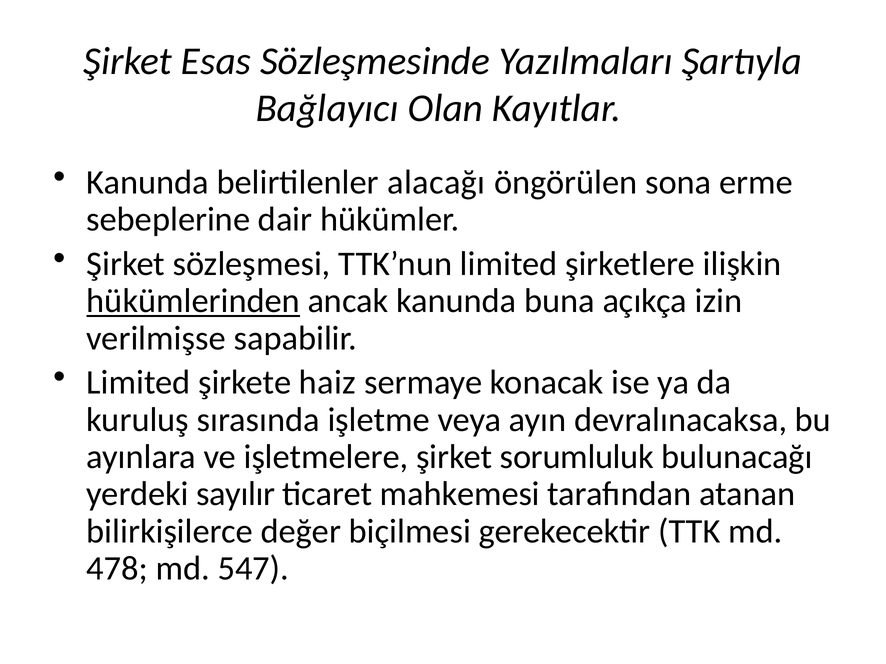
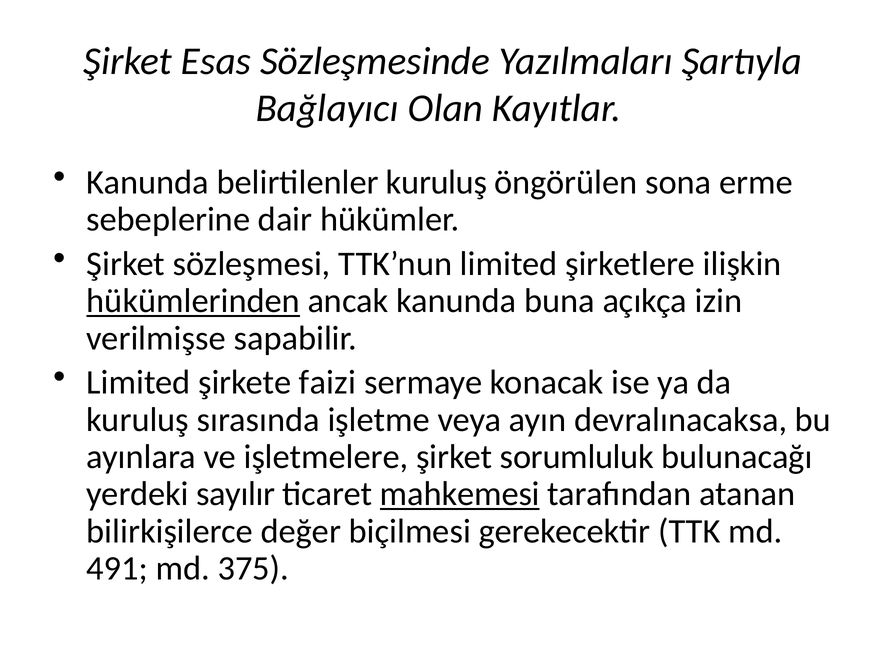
belirtilenler alacağı: alacağı -> kuruluş (437, 183)
haiz: haiz -> faizi (328, 383)
mahkemesi underline: none -> present (460, 494)
478: 478 -> 491 (117, 569)
547: 547 -> 375 (253, 569)
